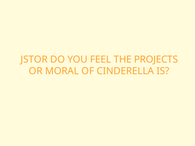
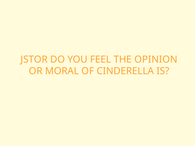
PROJECTS: PROJECTS -> OPINION (156, 59)
